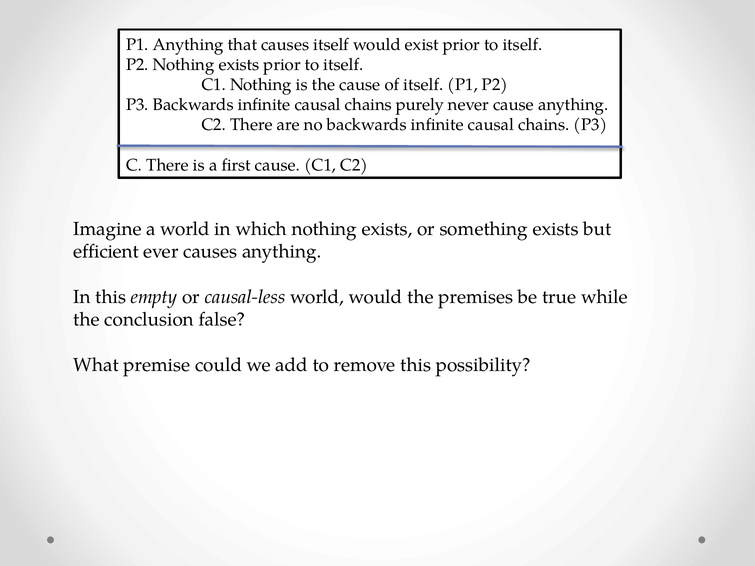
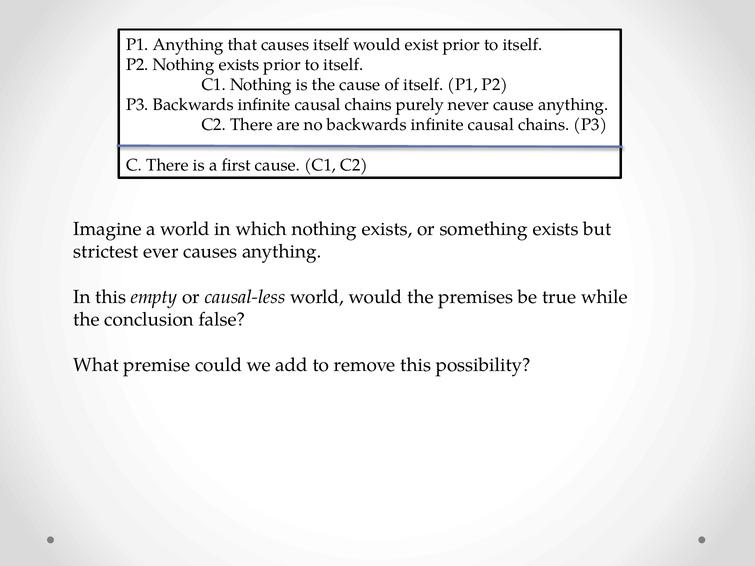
efficient: efficient -> strictest (106, 252)
